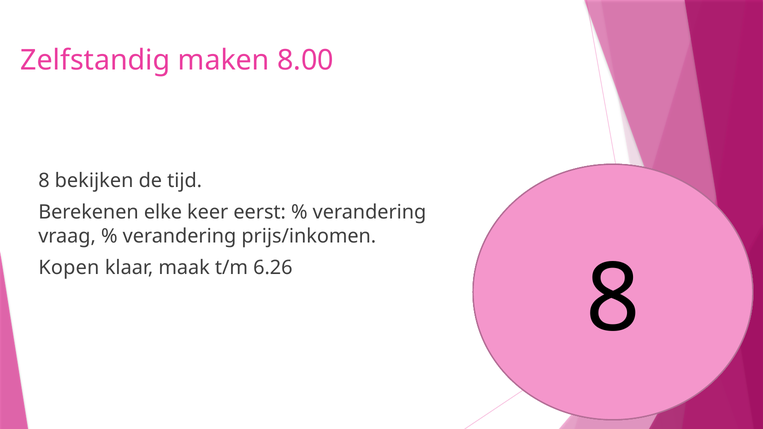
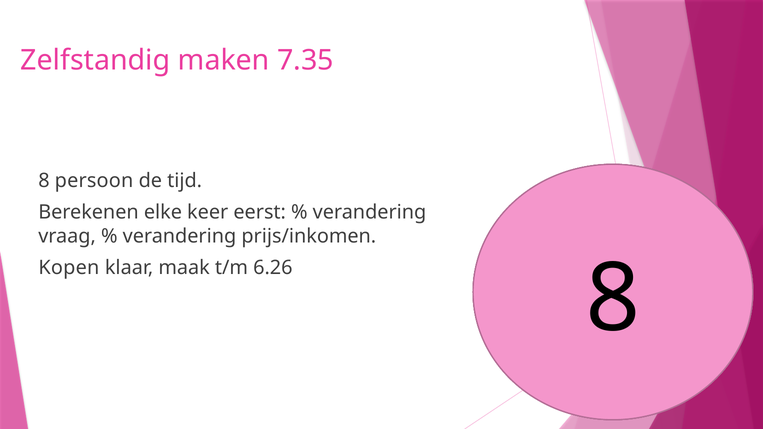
8.00: 8.00 -> 7.35 (305, 60)
bekijken: bekijken -> persoon (94, 181)
